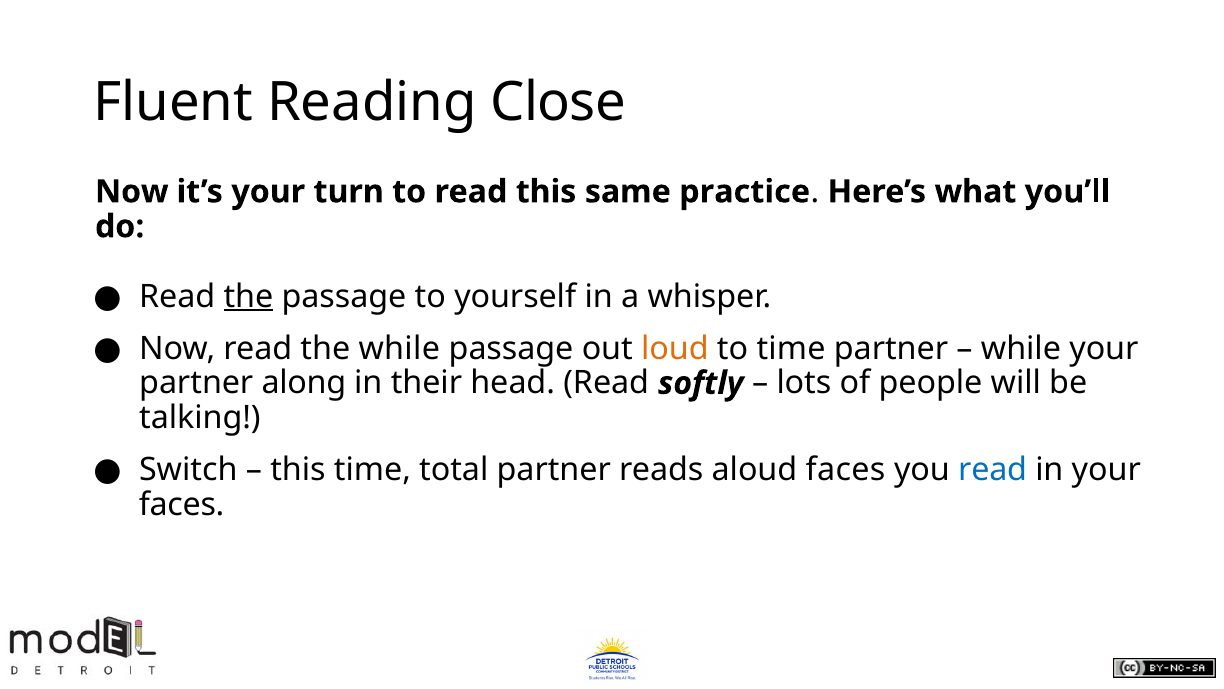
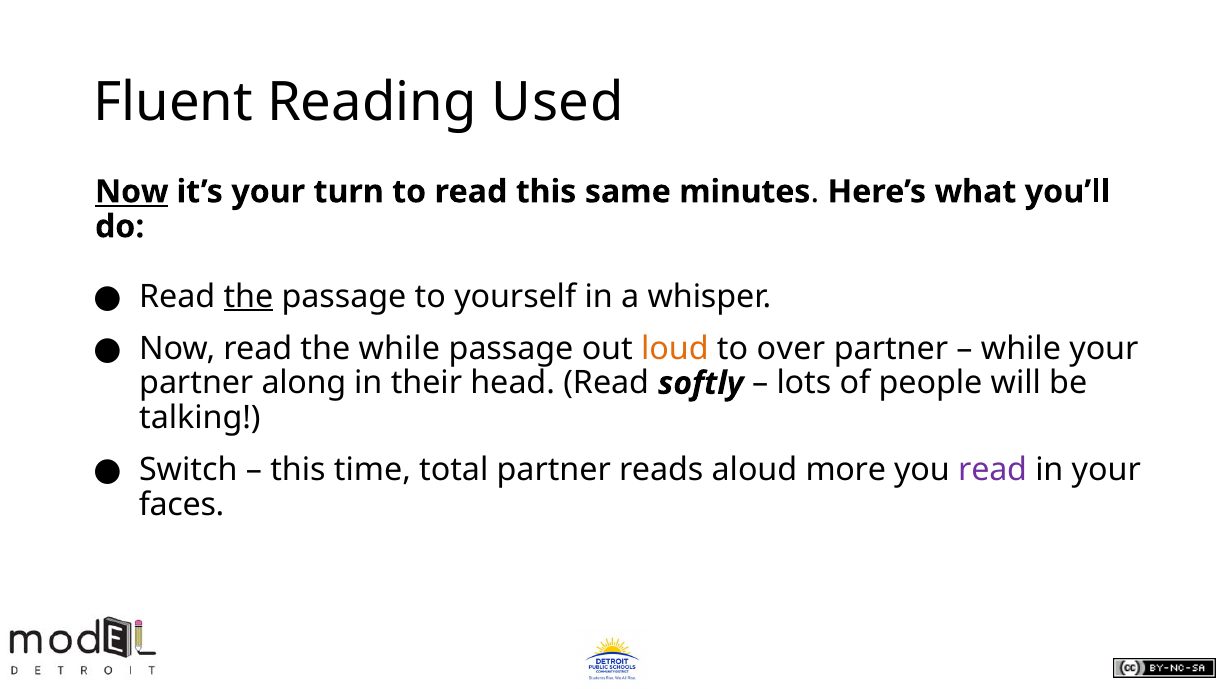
Close: Close -> Used (558, 103)
Now underline: none -> present (132, 192)
practice: practice -> minutes (745, 192)
to time: time -> over (791, 348)
aloud faces: faces -> more (846, 470)
read colour: blue -> purple (993, 470)
